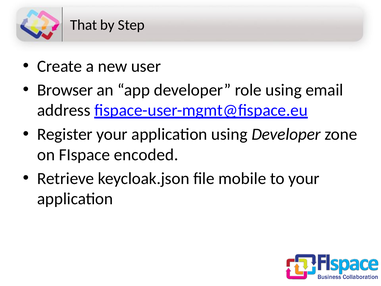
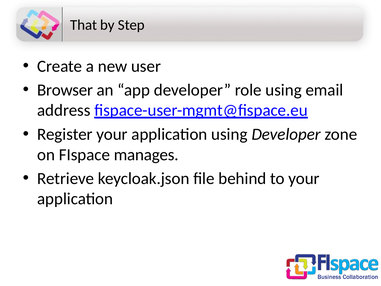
encoded: encoded -> manages (146, 155)
mobile: mobile -> behind (242, 178)
